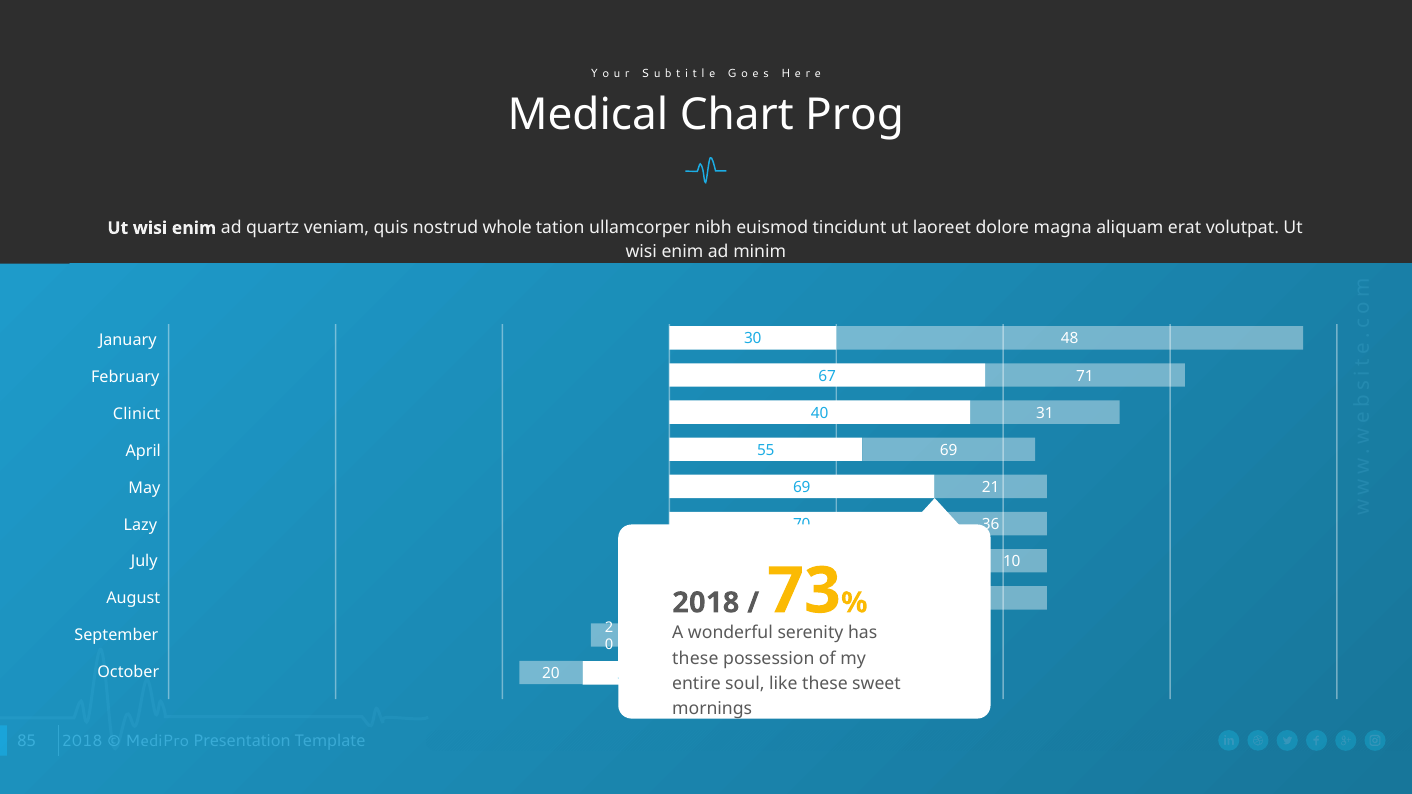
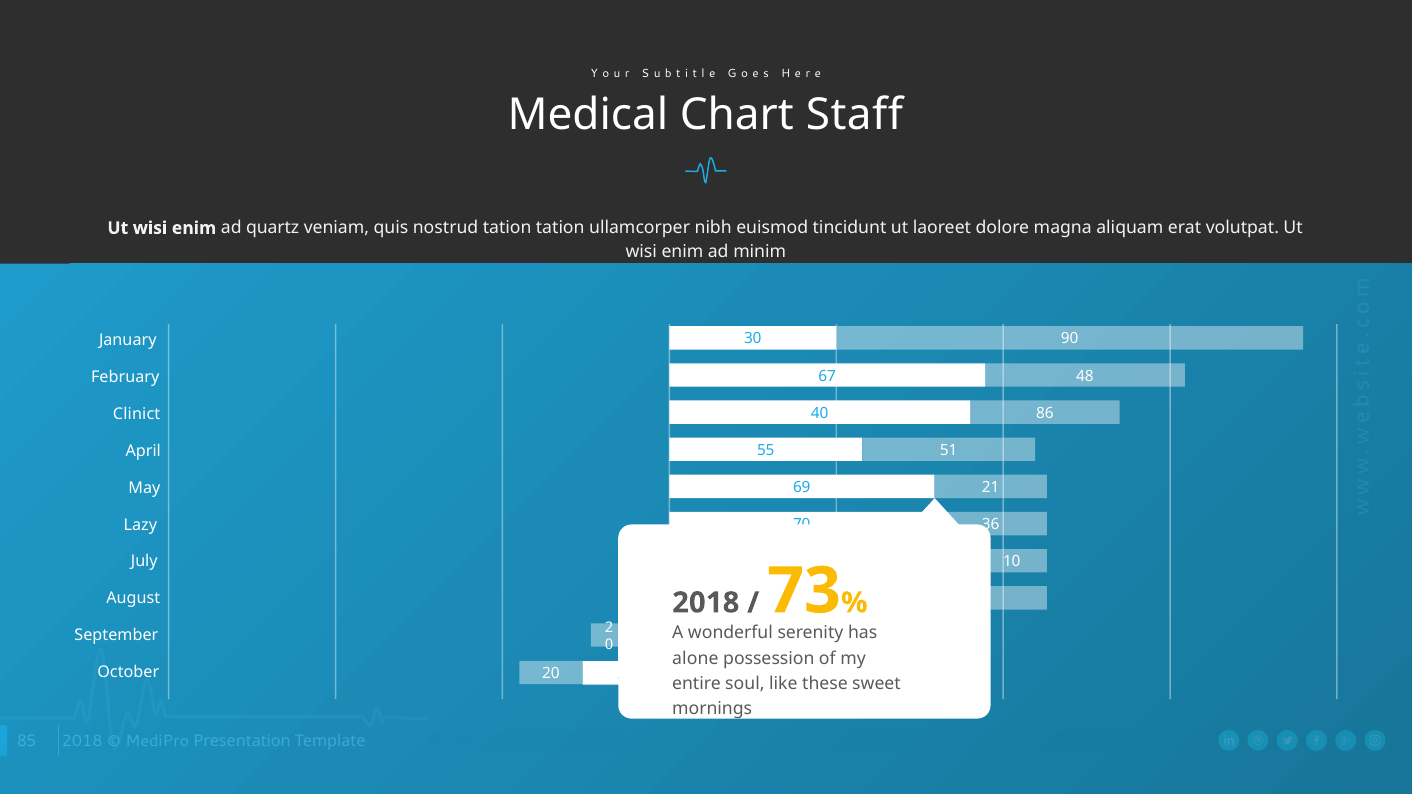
Prog: Prog -> Staff (854, 115)
nostrud whole: whole -> tation (507, 228)
30 48: 48 -> 90 (1070, 339)
71: 71 -> 48 (1085, 376)
31: 31 -> 86 (1045, 413)
55 69: 69 -> 51 (949, 450)
these: these -> alone (695, 658)
